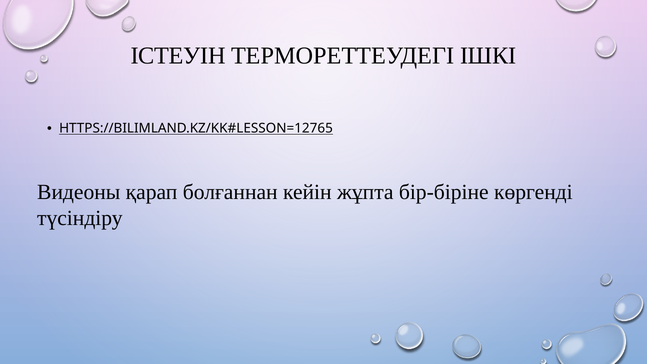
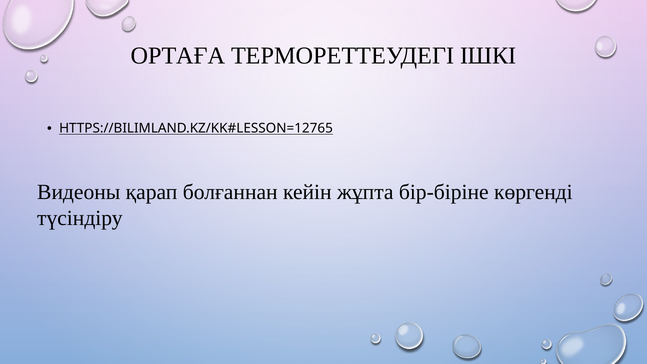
ІСТЕУІН: ІСТЕУІН -> ОРТАҒА (178, 56)
